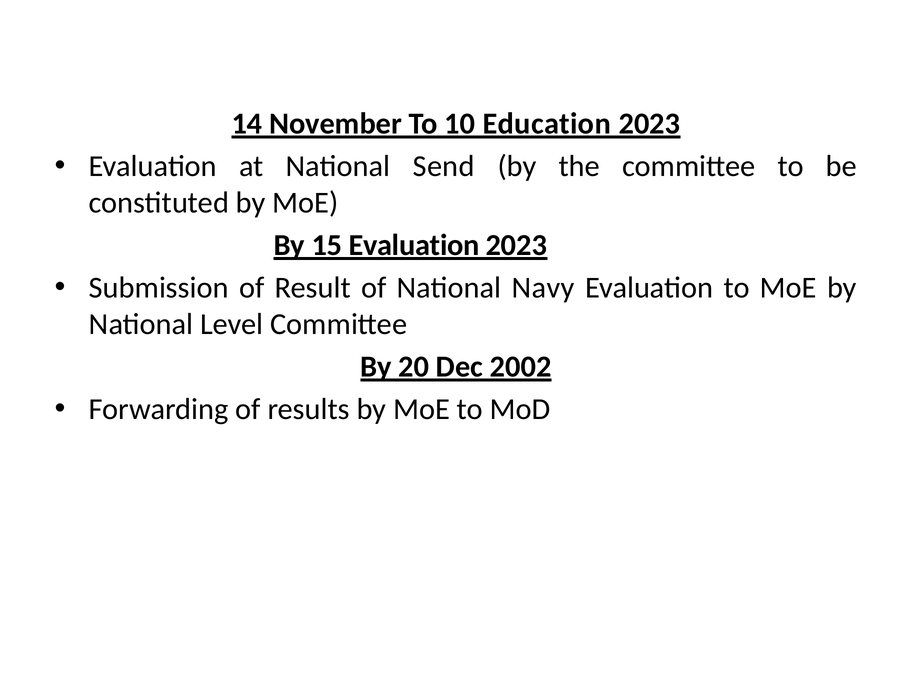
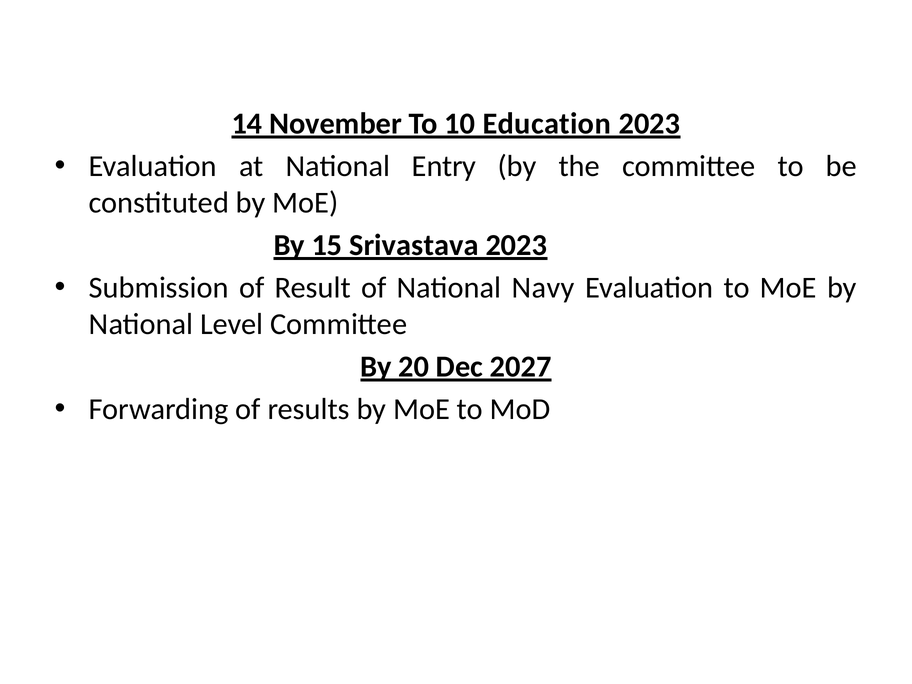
Send: Send -> Entry (444, 166)
15 Evaluation: Evaluation -> Srivastava (414, 245)
2002: 2002 -> 2027 (521, 367)
